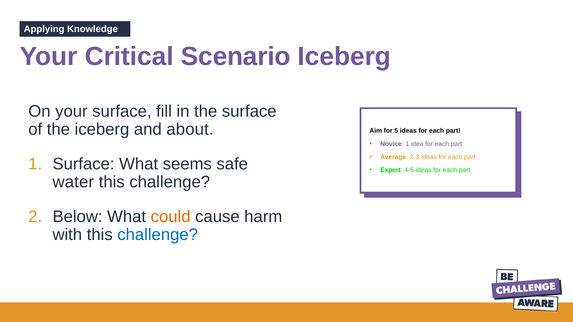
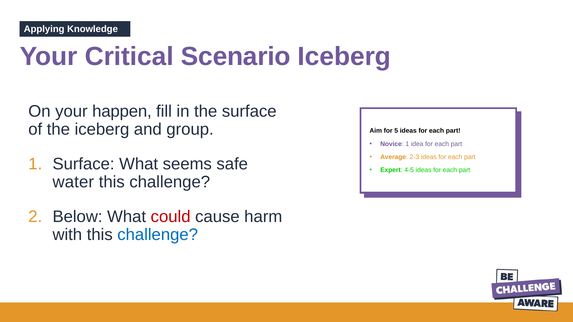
your surface: surface -> happen (122, 111)
about: about -> group (190, 129)
could colour: orange -> red (171, 217)
